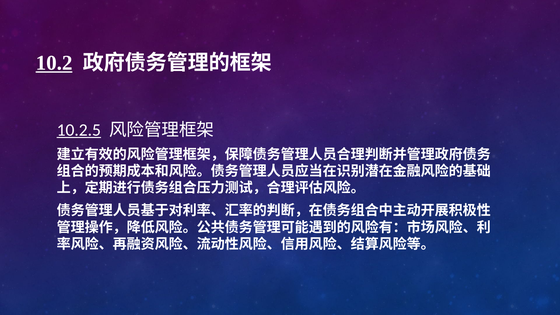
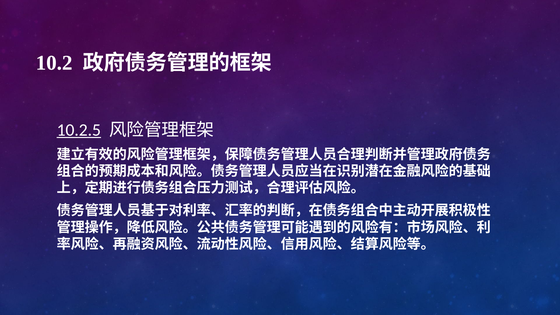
10.2 underline: present -> none (54, 63)
